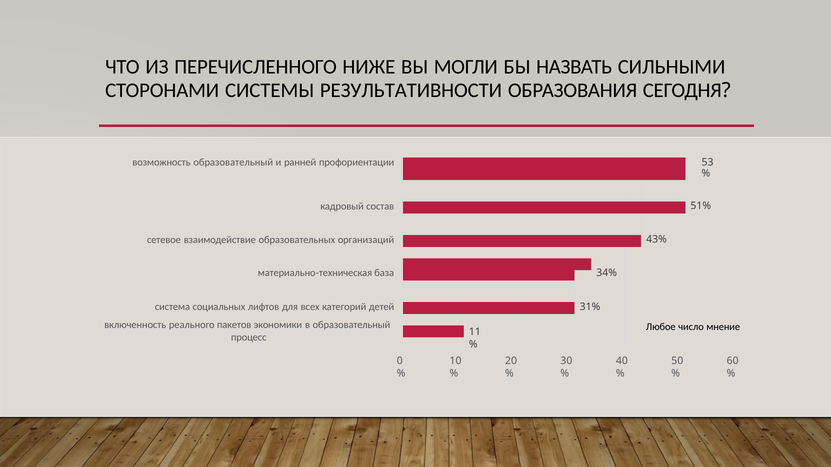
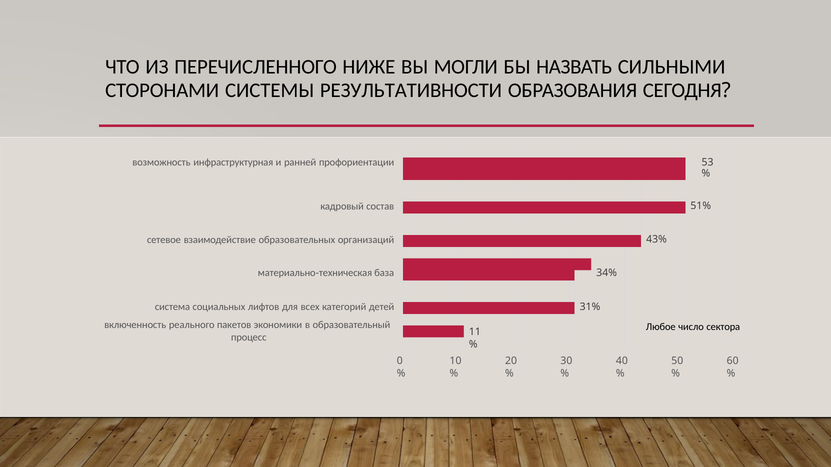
возможность образовательный: образовательный -> инфраструктурная (233, 163)
мнение: мнение -> сектора (723, 327)
